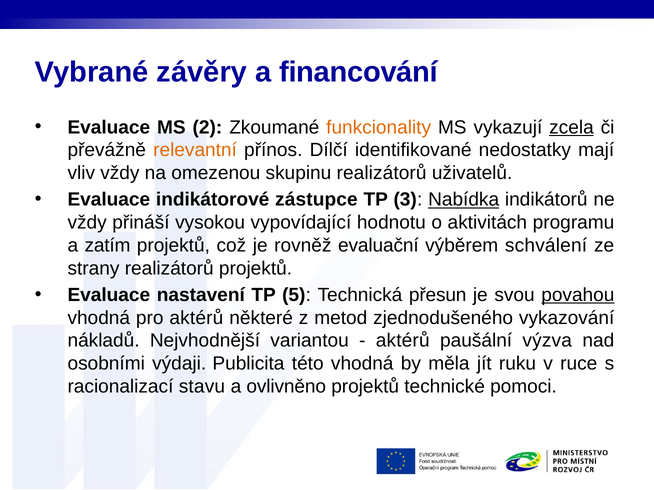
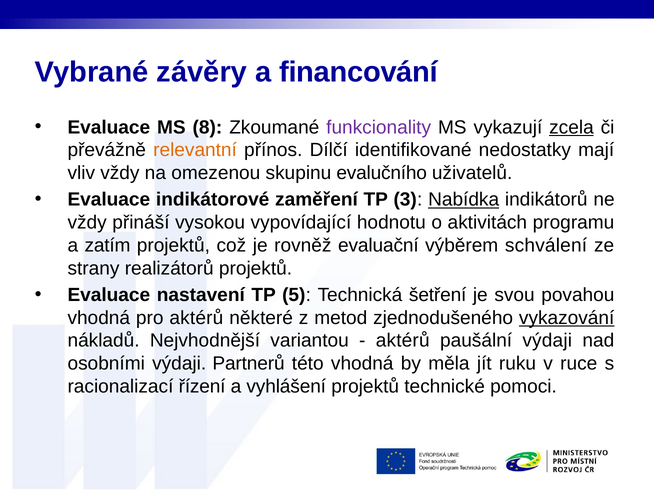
2: 2 -> 8 (207, 127)
funkcionality colour: orange -> purple (379, 127)
skupinu realizátorů: realizátorů -> evalučního (382, 173)
zástupce: zástupce -> zaměření (316, 200)
přesun: přesun -> šetření (438, 295)
povahou underline: present -> none (578, 295)
vykazování underline: none -> present (567, 318)
paušální výzva: výzva -> výdaji (547, 341)
Publicita: Publicita -> Partnerů (249, 364)
stavu: stavu -> řízení (202, 387)
ovlivněno: ovlivněno -> vyhlášení (286, 387)
